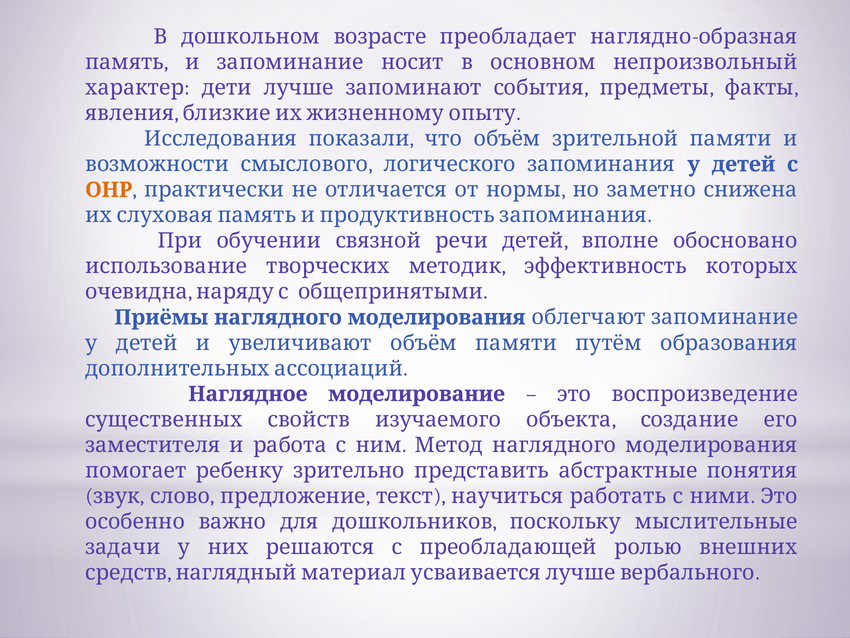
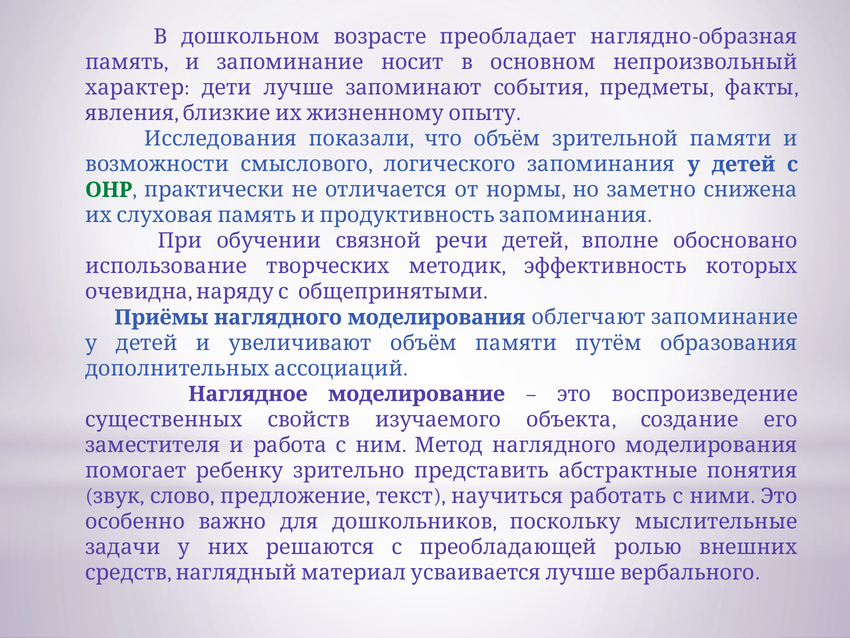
ОНР colour: orange -> green (109, 190)
